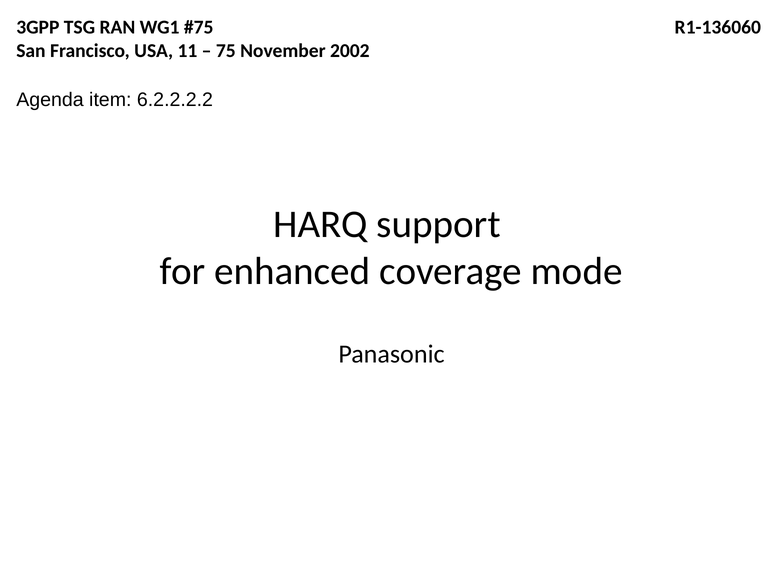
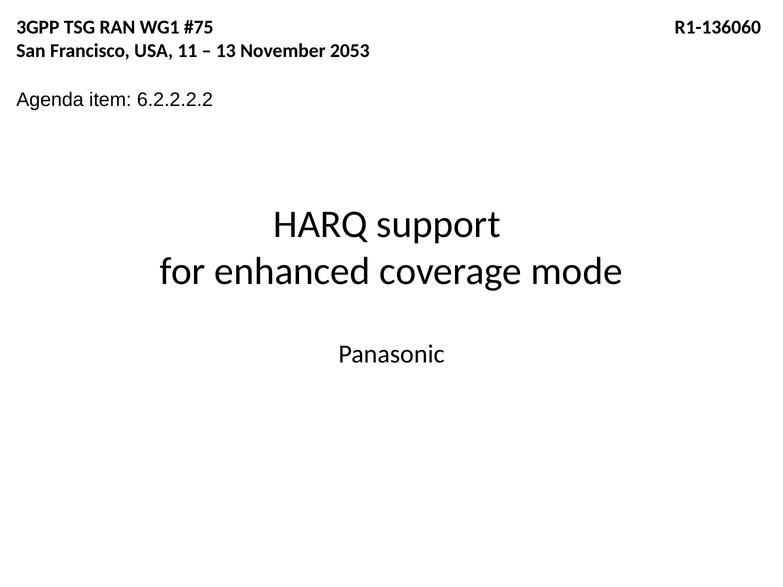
75: 75 -> 13 (226, 51)
2002: 2002 -> 2053 (350, 51)
